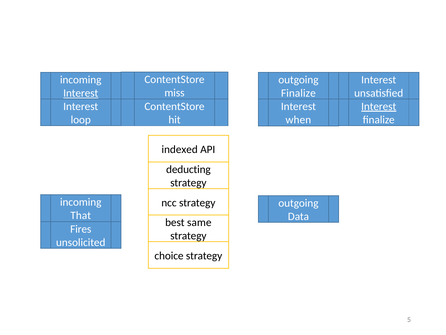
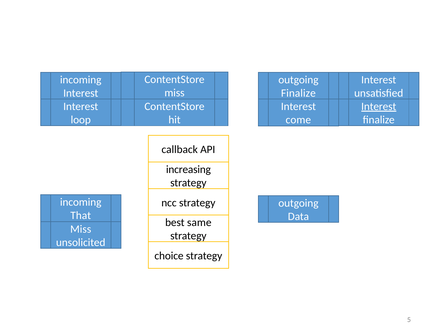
Interest underline: present -> none (81, 93)
when: when -> come (298, 120)
indexed: indexed -> callback (180, 149)
deducting: deducting -> increasing (188, 169)
Fires: Fires -> Miss (81, 229)
